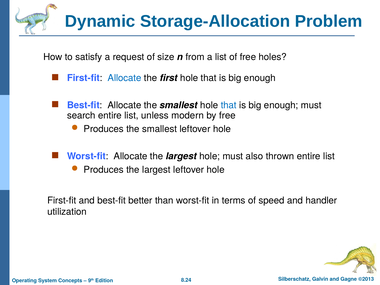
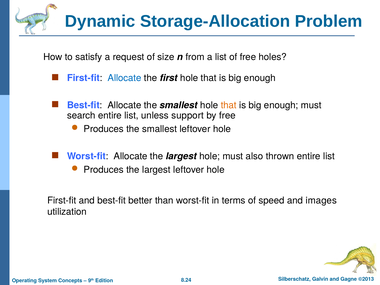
that colour: blue -> orange (229, 105)
modern: modern -> support (188, 115)
handler: handler -> images (321, 200)
